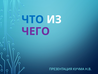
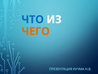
ЧЕГО colour: purple -> orange (36, 31)
